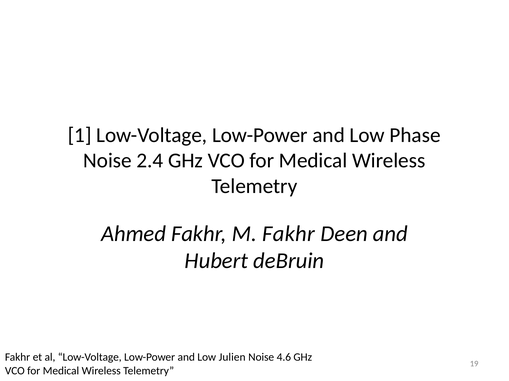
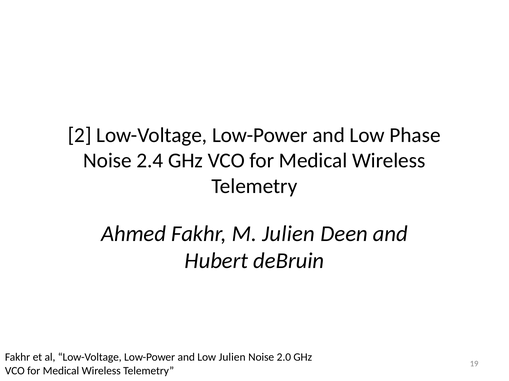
1: 1 -> 2 (80, 136)
M Fakhr: Fakhr -> Julien (289, 234)
4.6: 4.6 -> 2.0 (284, 358)
